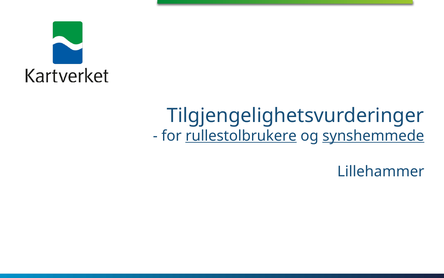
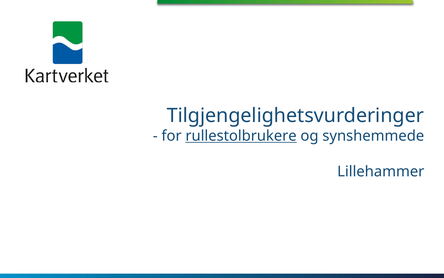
synshemmede underline: present -> none (373, 136)
